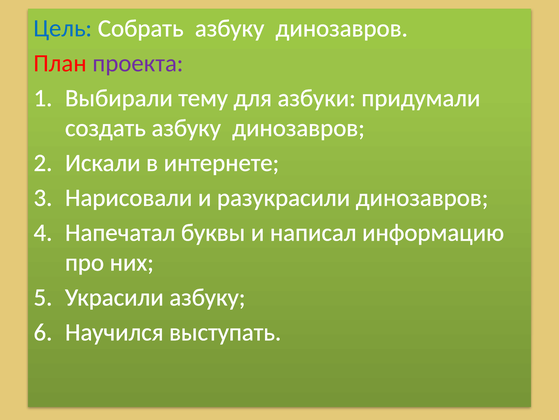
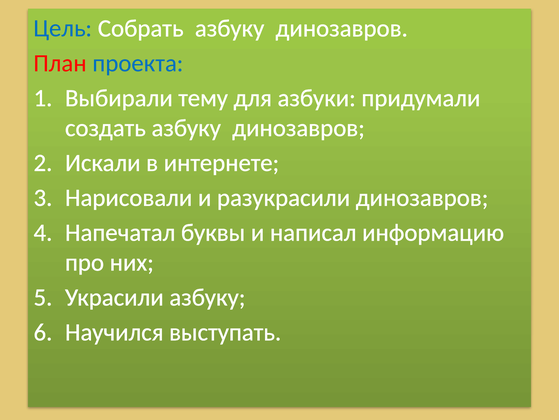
проекта colour: purple -> blue (138, 63)
